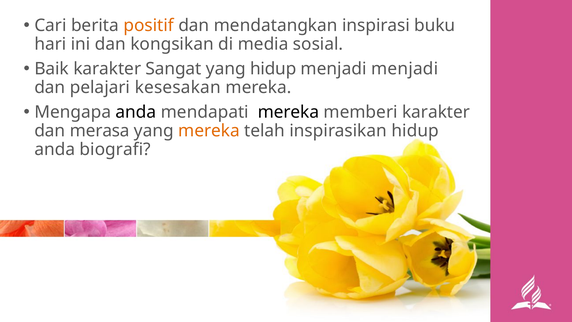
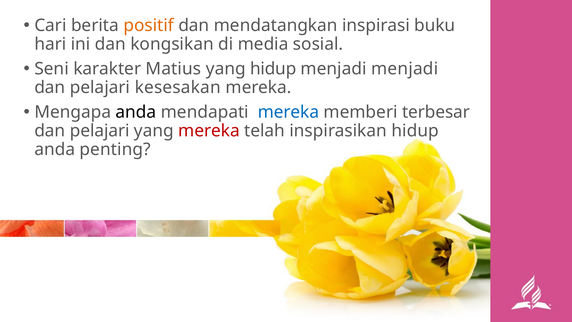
Baik: Baik -> Seni (52, 69)
Sangat: Sangat -> Matius (173, 69)
mereka colour: black -> blue (288, 112)
memberi karakter: karakter -> terbesar (436, 112)
merasa: merasa -> pelajari (100, 131)
mereka colour: orange -> red (209, 131)
biografi: biografi -> penting (115, 149)
